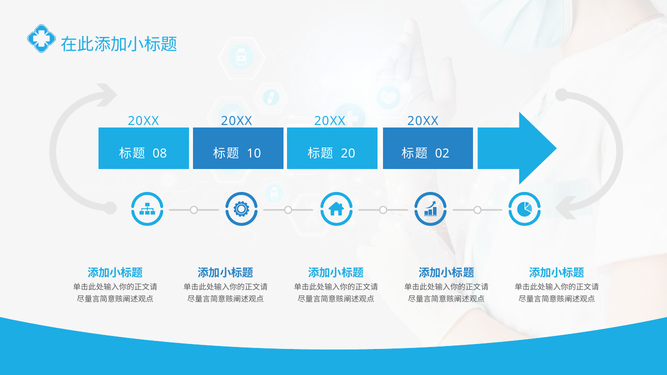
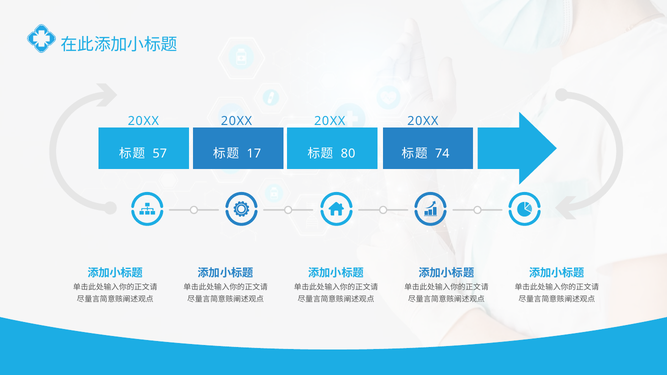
08: 08 -> 57 (160, 154)
10: 10 -> 17 (254, 154)
20: 20 -> 80 (348, 154)
02: 02 -> 74 (442, 154)
